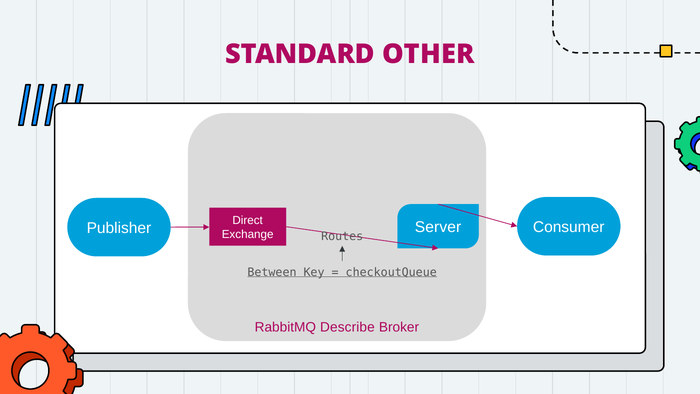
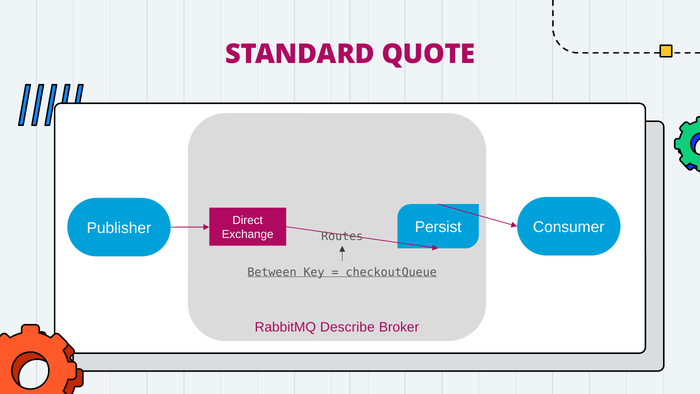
OTHER: OTHER -> QUOTE (428, 54)
Server: Server -> Persist (438, 227)
